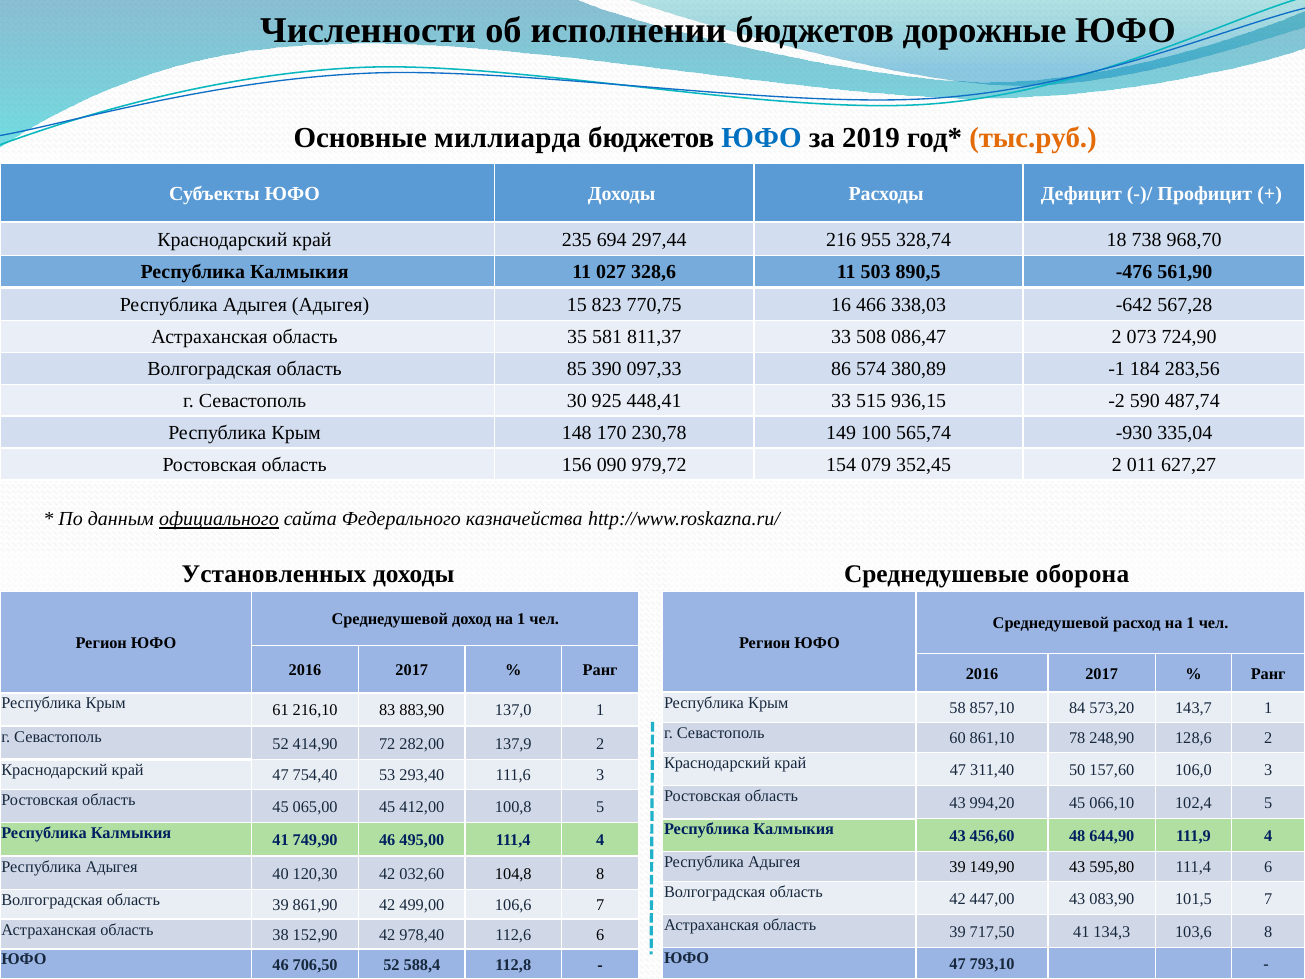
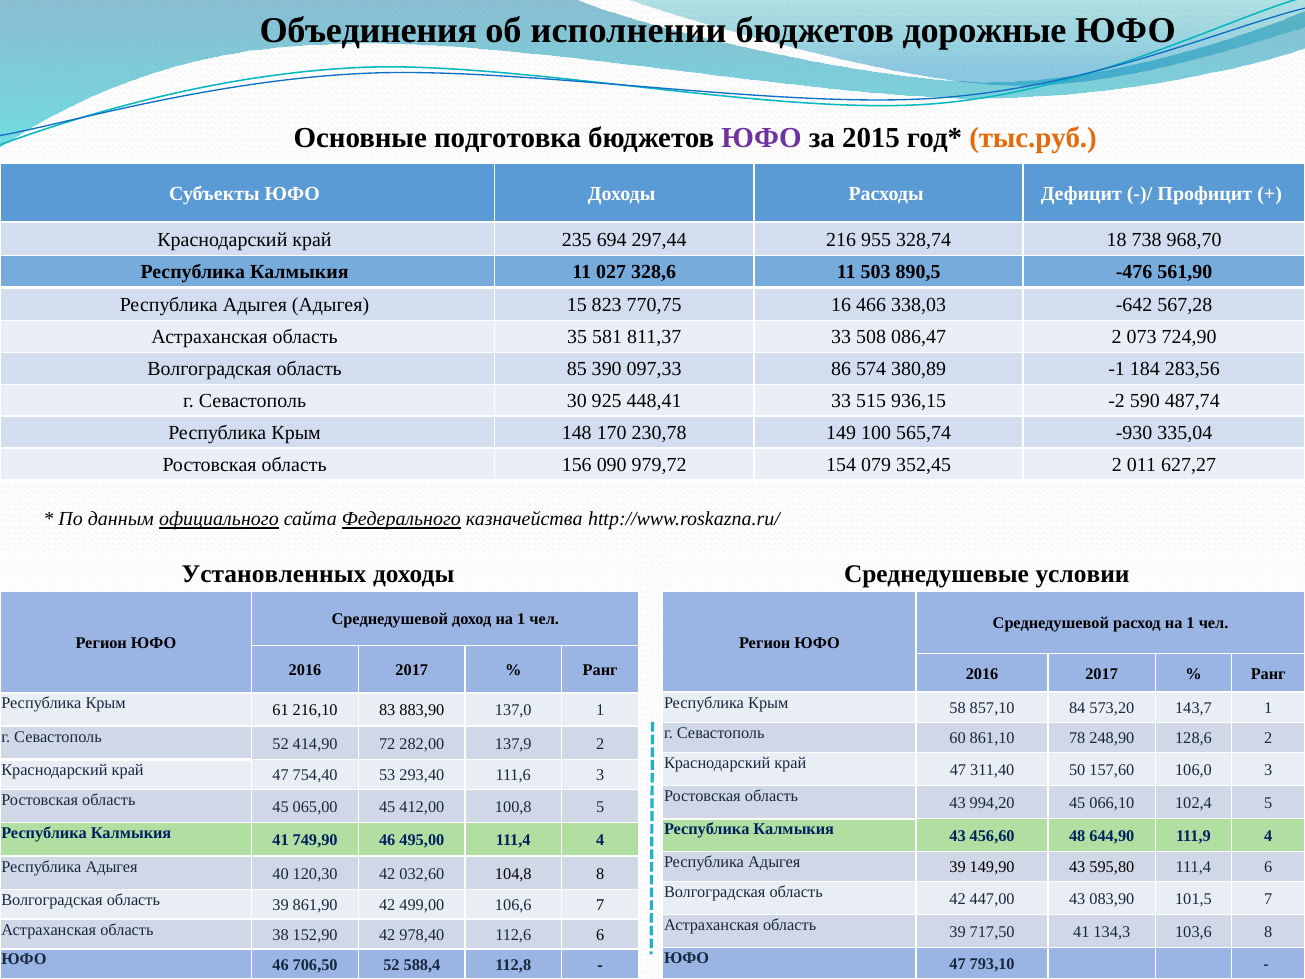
Численности: Численности -> Объединения (368, 31)
миллиарда: миллиарда -> подготовка (508, 138)
ЮФО colour: blue -> purple (761, 138)
за 2019: 2019 -> 2015 (871, 138)
Федерального underline: none -> present (401, 519)
оборона: оборона -> условии (1083, 574)
